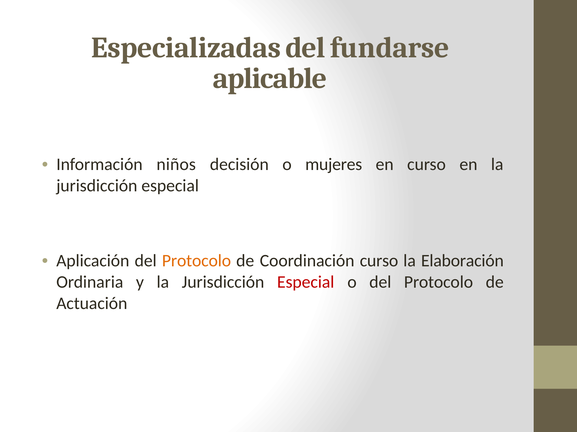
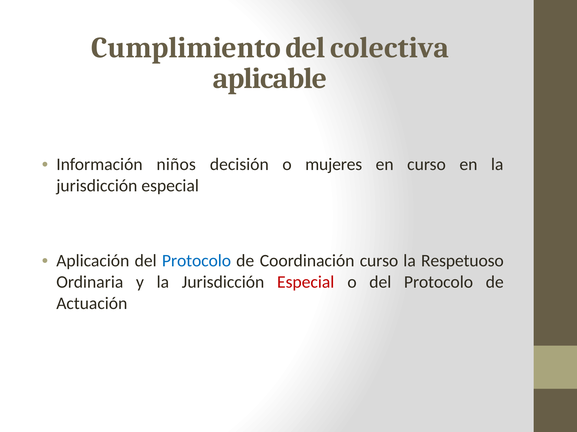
Especializadas: Especializadas -> Cumplimiento (186, 48)
fundarse: fundarse -> colectiva (390, 48)
Protocolo colour: orange -> blue (196, 261)
Elaboración: Elaboración -> Respetuoso (462, 261)
